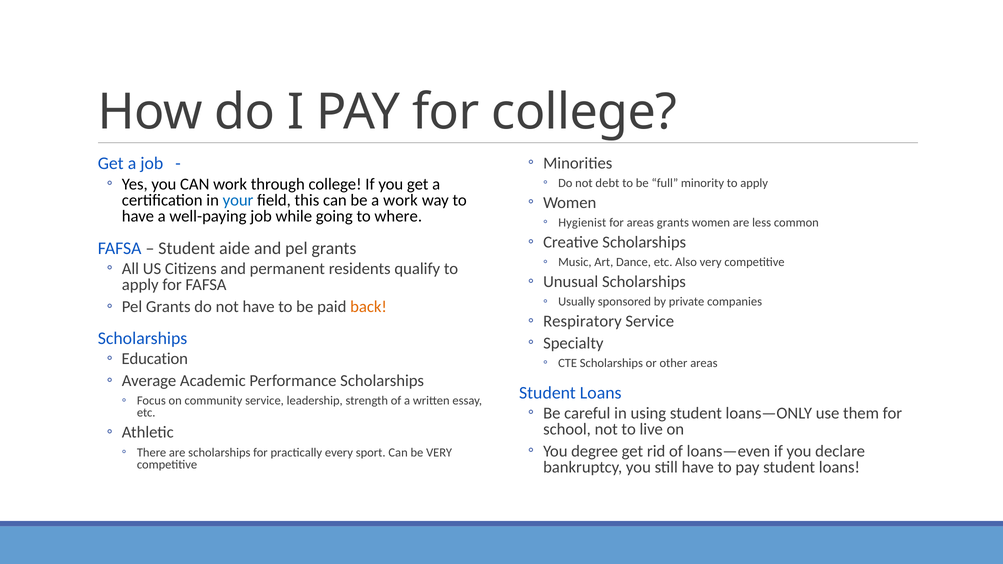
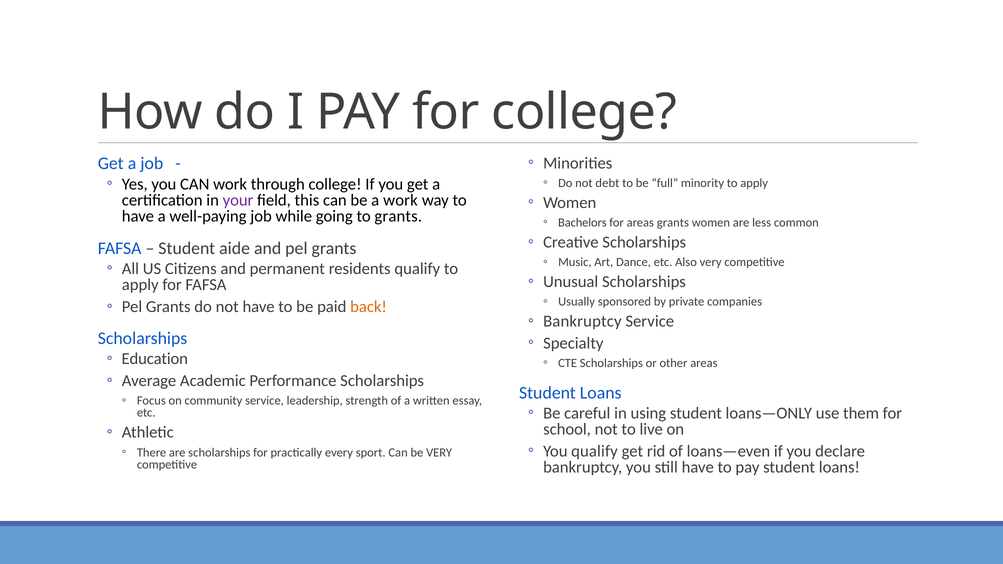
your colour: blue -> purple (238, 200)
to where: where -> grants (398, 217)
Hygienist: Hygienist -> Bachelors (582, 223)
Respiratory: Respiratory -> Bankruptcy (582, 321)
You degree: degree -> qualify (594, 451)
